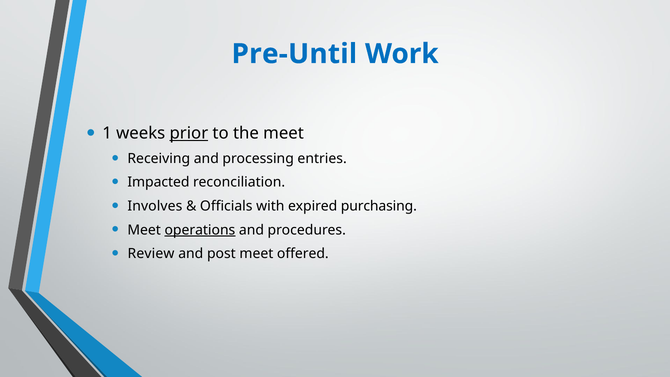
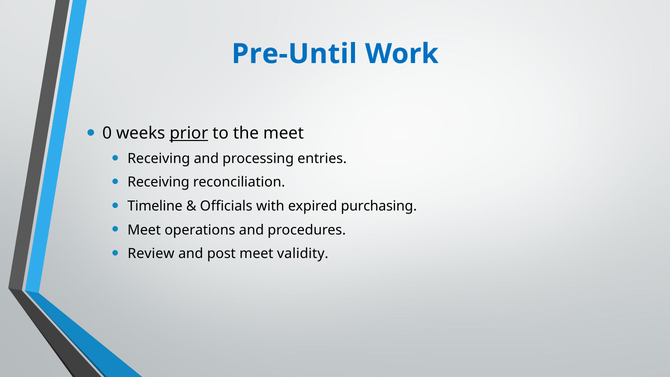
1: 1 -> 0 (107, 133)
Impacted: Impacted -> Receiving (158, 182)
Involves: Involves -> Timeline (155, 206)
operations underline: present -> none (200, 230)
offered: offered -> validity (303, 254)
